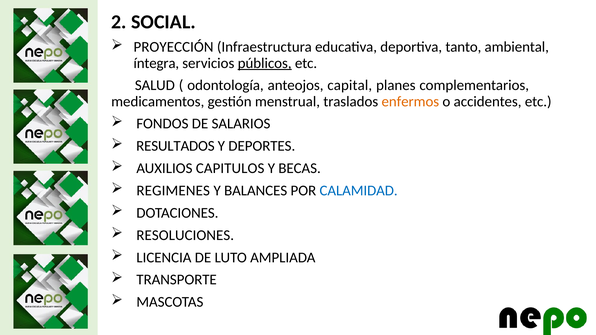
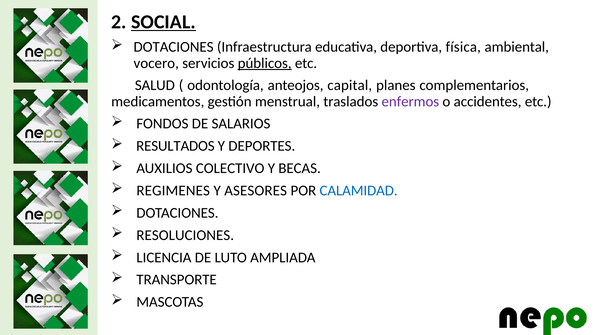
SOCIAL underline: none -> present (163, 22)
PROYECCIÓN: PROYECCIÓN -> DOTACIONES (174, 47)
tanto: tanto -> física (463, 47)
íntegra: íntegra -> vocero (156, 63)
enfermos colour: orange -> purple (410, 102)
CAPITULOS: CAPITULOS -> COLECTIVO (230, 168)
BALANCES: BALANCES -> ASESORES (256, 191)
